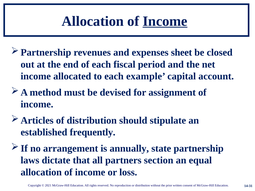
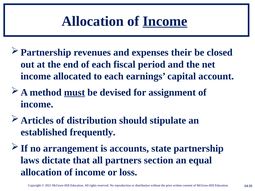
sheet: sheet -> their (181, 53)
example: example -> earnings (146, 76)
must underline: none -> present (74, 93)
annually: annually -> accounts (129, 149)
